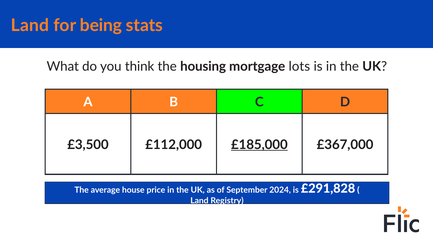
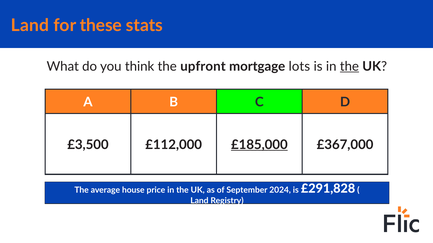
being: being -> these (101, 25)
housing: housing -> upfront (203, 67)
the underline: none -> present (349, 67)
